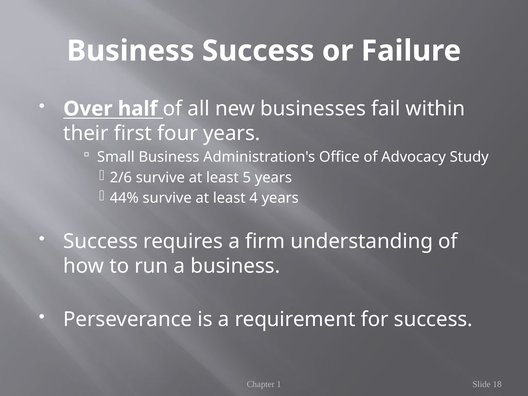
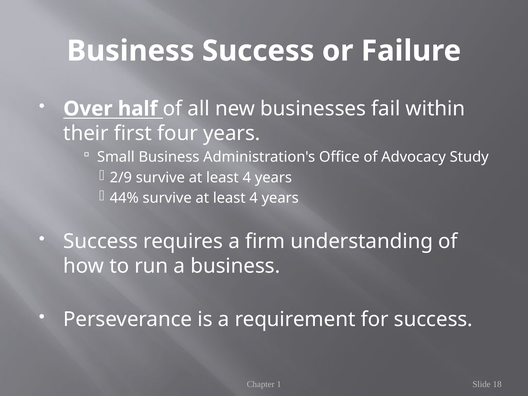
2/6: 2/6 -> 2/9 (121, 178)
5: 5 -> 4 (247, 178)
